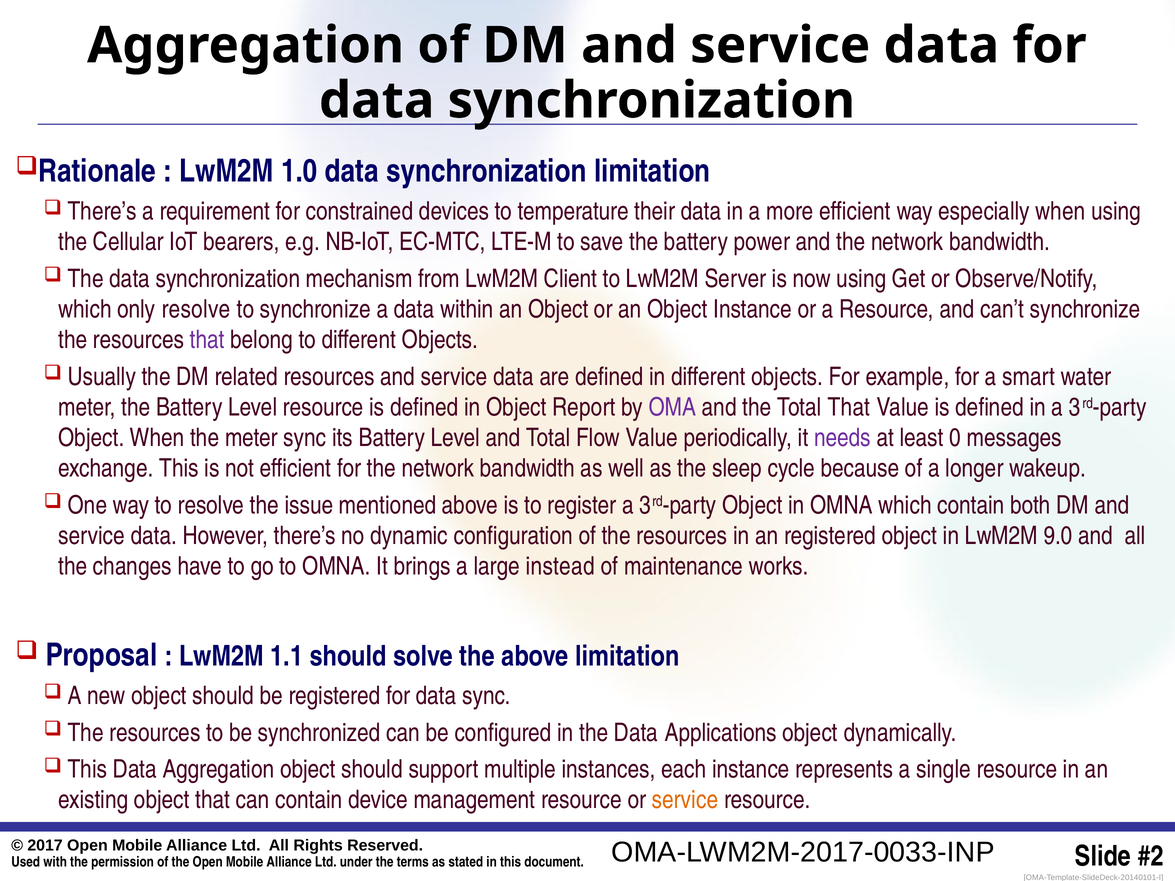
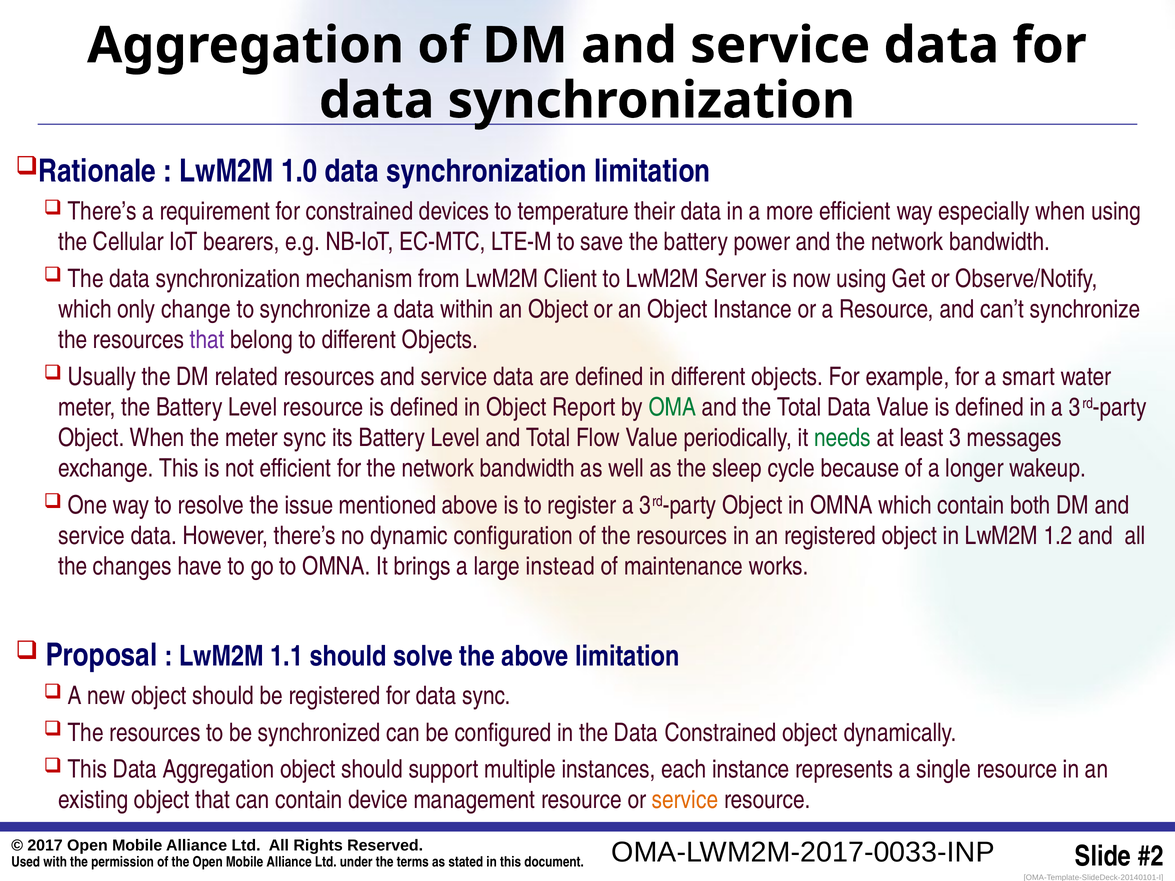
only resolve: resolve -> change (196, 310)
OMA colour: purple -> green (672, 407)
Total That: That -> Data (849, 407)
needs colour: purple -> green (842, 438)
0: 0 -> 3 (955, 438)
9.0: 9.0 -> 1.2 (1058, 536)
Data Applications: Applications -> Constrained (721, 733)
